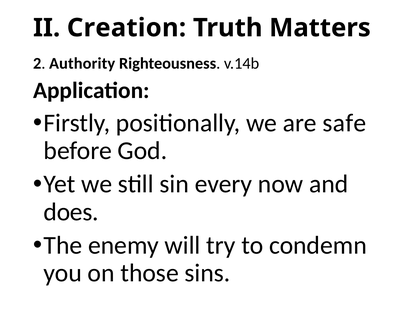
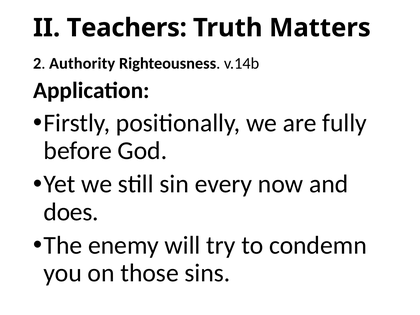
Creation: Creation -> Teachers (127, 28)
safe: safe -> fully (345, 123)
